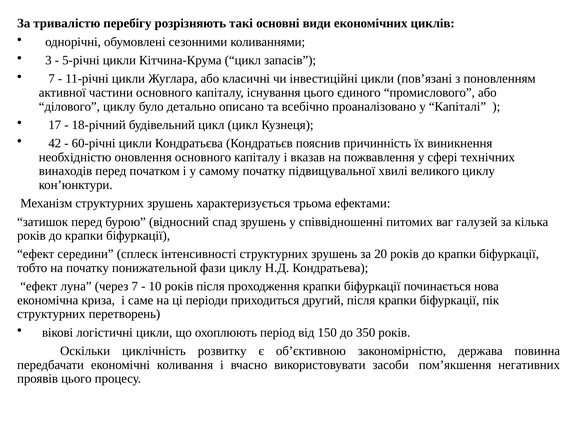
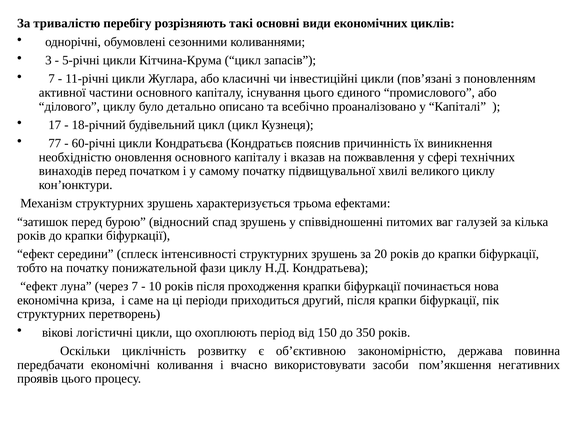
42: 42 -> 77 (55, 144)
